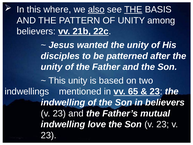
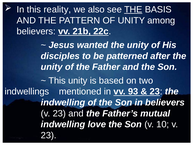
where: where -> reality (57, 9)
also underline: present -> none (96, 9)
65: 65 -> 93 (133, 91)
Son v 23: 23 -> 10 (163, 124)
